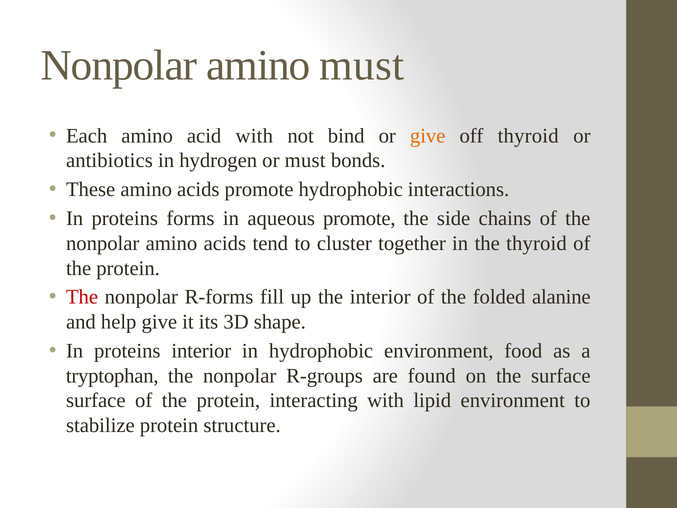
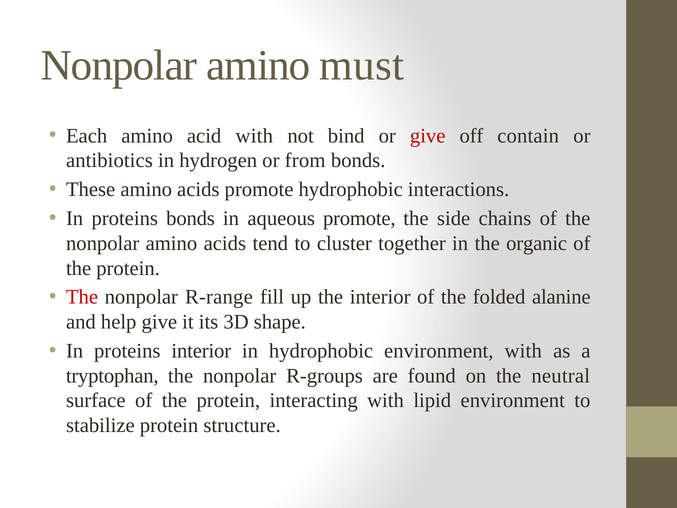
give colour: orange -> red (428, 136)
off thyroid: thyroid -> contain (528, 136)
or must: must -> from (305, 161)
proteins forms: forms -> bonds (191, 218)
the thyroid: thyroid -> organic (537, 243)
R-forms: R-forms -> R-range (219, 297)
environment food: food -> with (523, 351)
the surface: surface -> neutral (561, 376)
